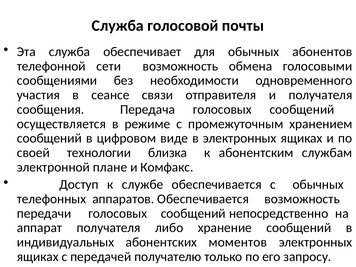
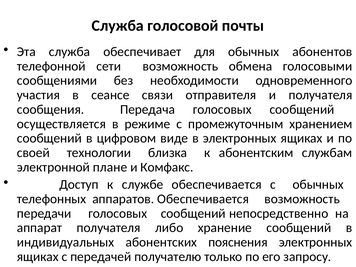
моментов: моментов -> пояснения (238, 242)
